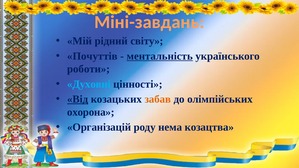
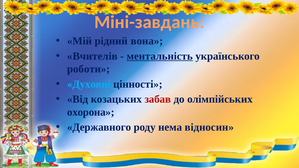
світу: світу -> вона (147, 41)
Почуттів: Почуттів -> Вчителів (92, 56)
Від underline: present -> none (78, 99)
забав colour: orange -> red (158, 99)
Організацій: Організацій -> Державного (99, 127)
козацтва: козацтва -> відносин (209, 127)
